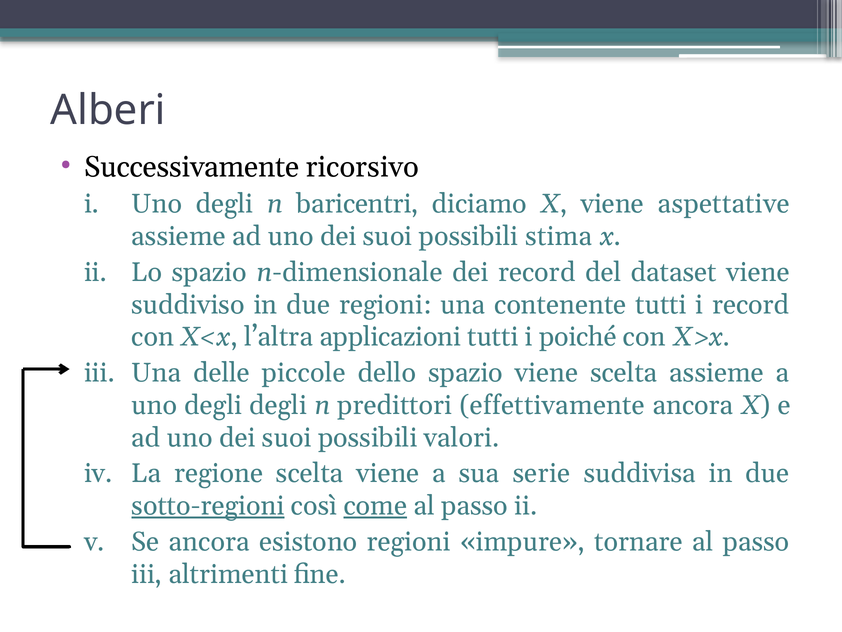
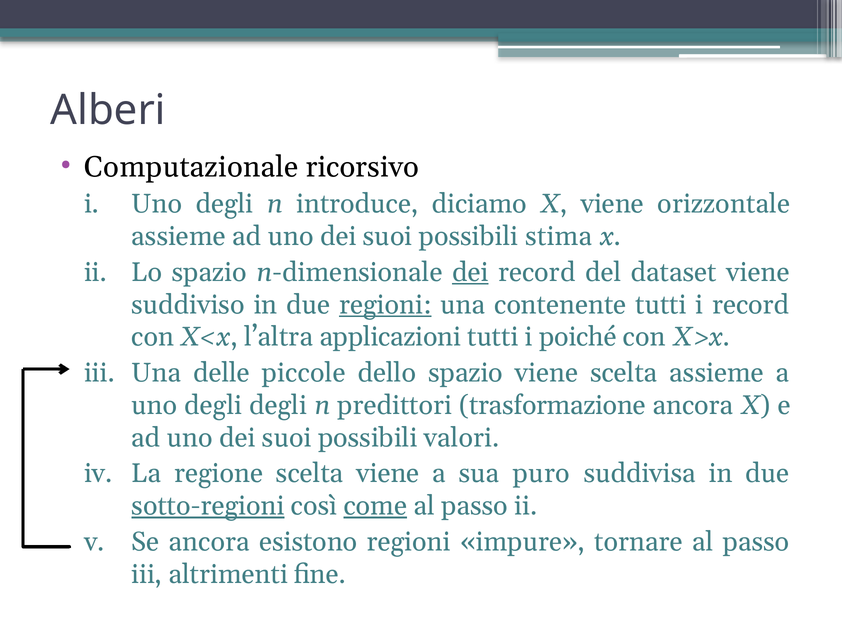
Successivamente: Successivamente -> Computazionale (191, 167)
baricentri: baricentri -> introduce (357, 204)
aspettative: aspettative -> orizzontale (724, 204)
dei underline: none -> present (470, 272)
regioni underline: none -> present (385, 304)
effettivamente: effettivamente -> trasformazione (553, 405)
serie: serie -> puro (541, 473)
